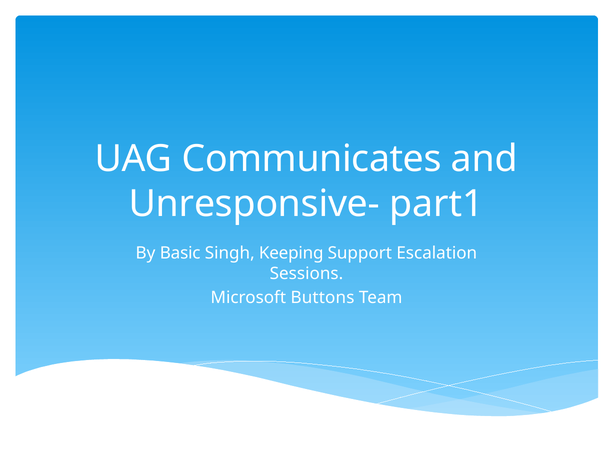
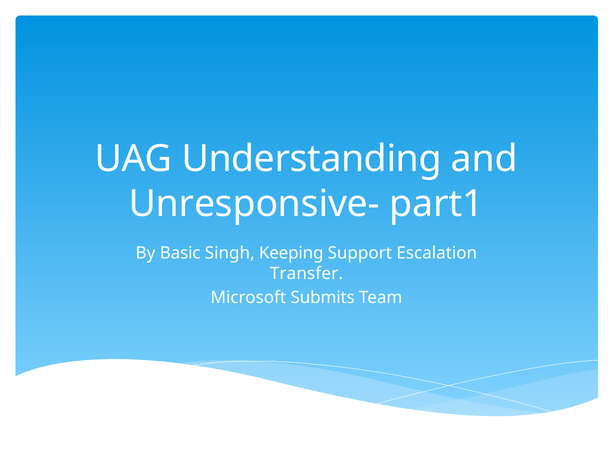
Communicates: Communicates -> Understanding (312, 159)
Sessions: Sessions -> Transfer (306, 273)
Buttons: Buttons -> Submits (323, 297)
